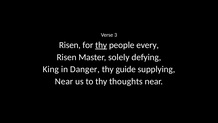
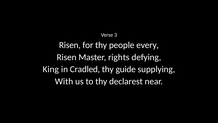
thy underline: present -> none (101, 45)
solely: solely -> rights (119, 57)
Danger: Danger -> Cradled (85, 69)
Near: Near -> With (64, 81)
thoughts: thoughts -> declarest (126, 81)
